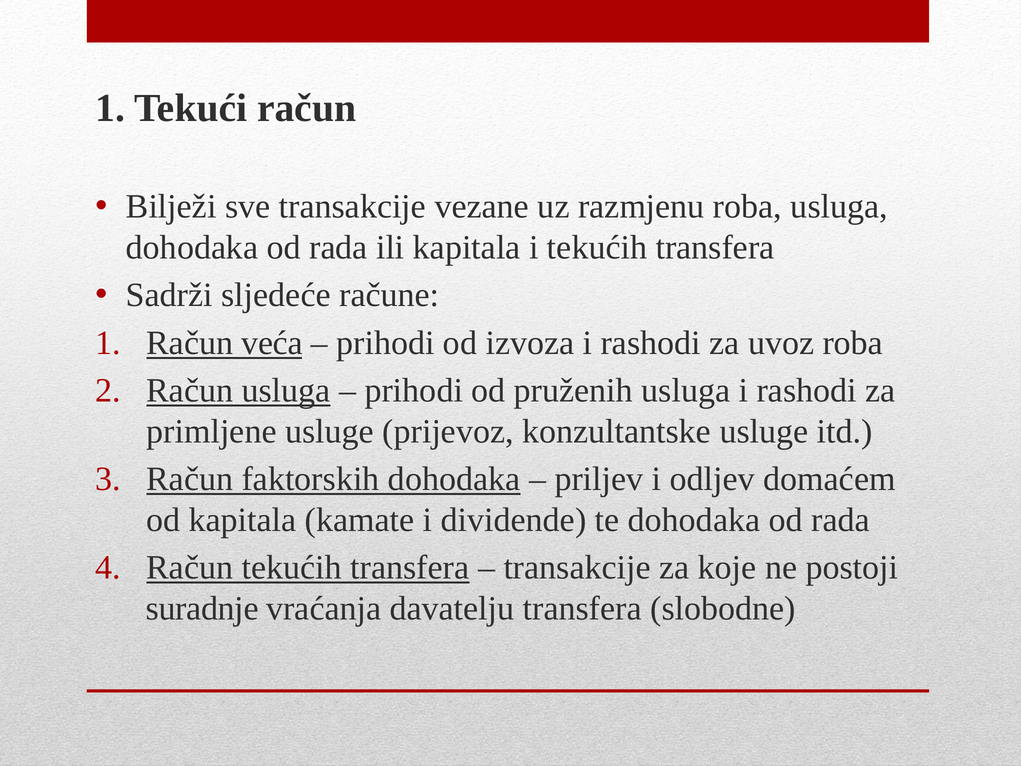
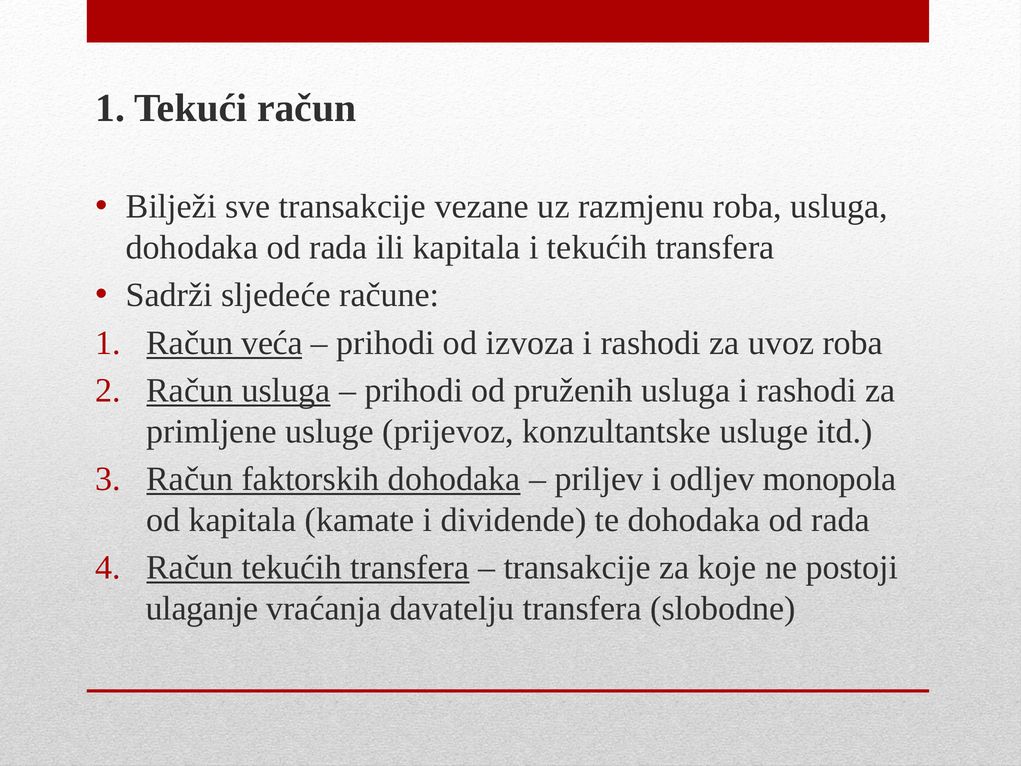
domaćem: domaćem -> monopola (830, 479)
suradnje: suradnje -> ulaganje (202, 608)
